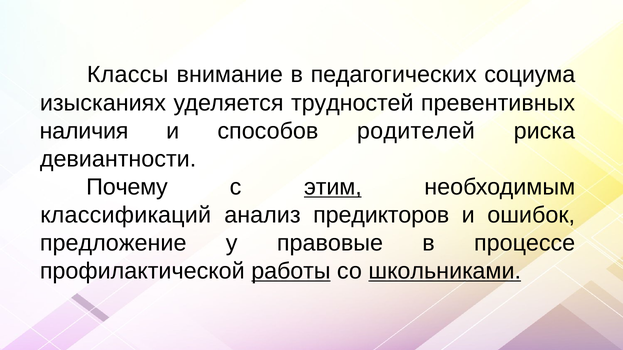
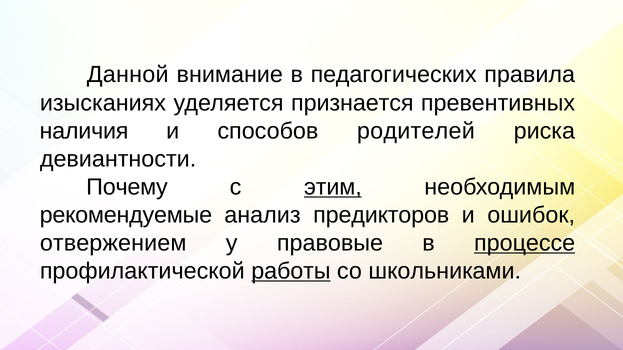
Классы: Классы -> Данной (128, 75)
социума: социума -> правила (530, 75)
трудностей: трудностей -> признается (352, 103)
классификаций: классификаций -> рекомендуемые (126, 215)
предложение: предложение -> отвержением (113, 243)
процессе underline: none -> present (525, 243)
школьниками underline: present -> none (445, 271)
